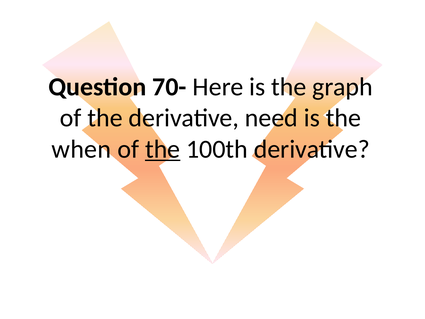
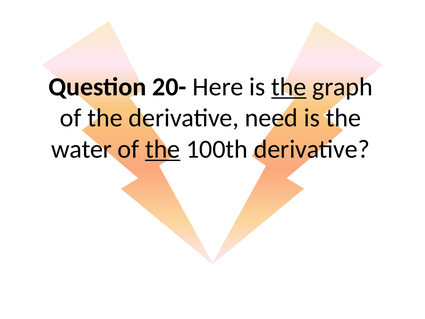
70-: 70- -> 20- (169, 87)
the underline: none -> present (289, 87)
when: when -> water (82, 149)
